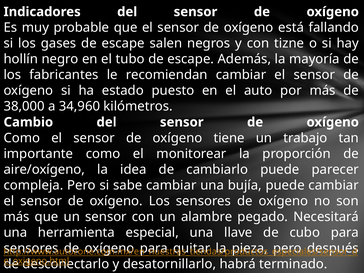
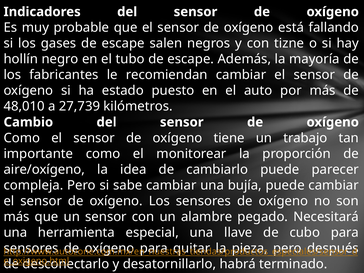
38,000: 38,000 -> 48,010 (24, 106)
34,960: 34,960 -> 27,739 (79, 106)
